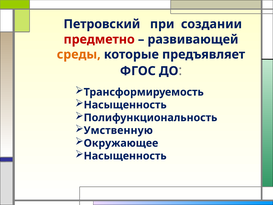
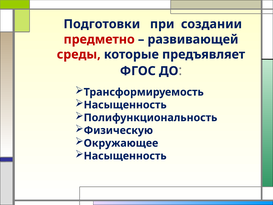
Петровский: Петровский -> Подготовки (102, 24)
среды colour: orange -> red (79, 54)
Умственную: Умственную -> Физическую (118, 130)
